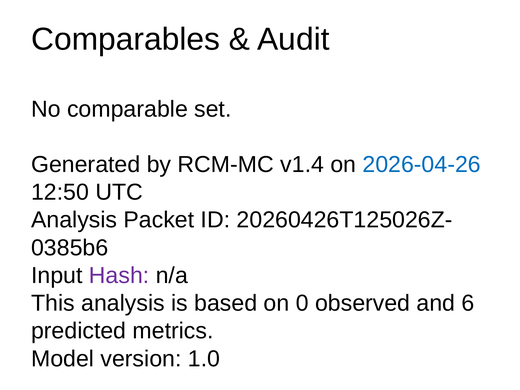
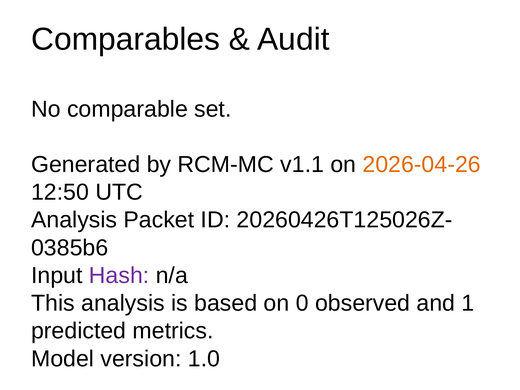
v1.4: v1.4 -> v1.1 (302, 165)
2026-04-26 colour: blue -> orange (422, 165)
6: 6 -> 1 (468, 303)
